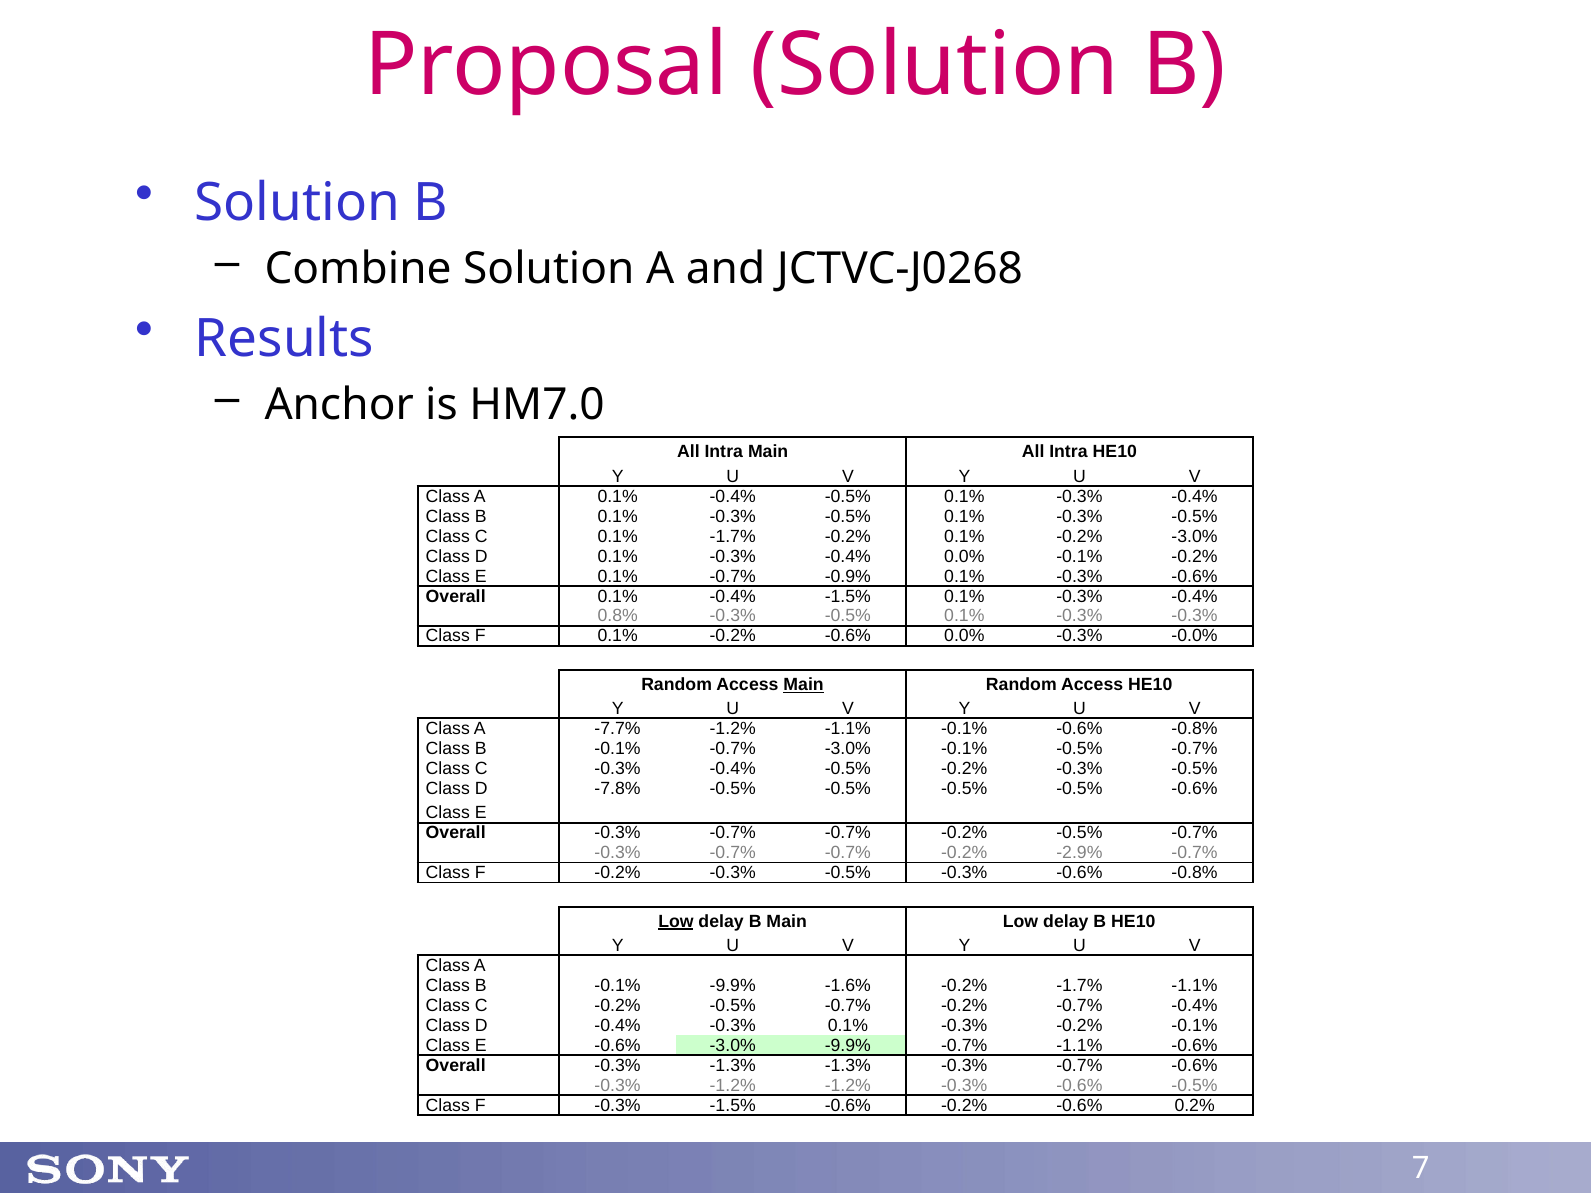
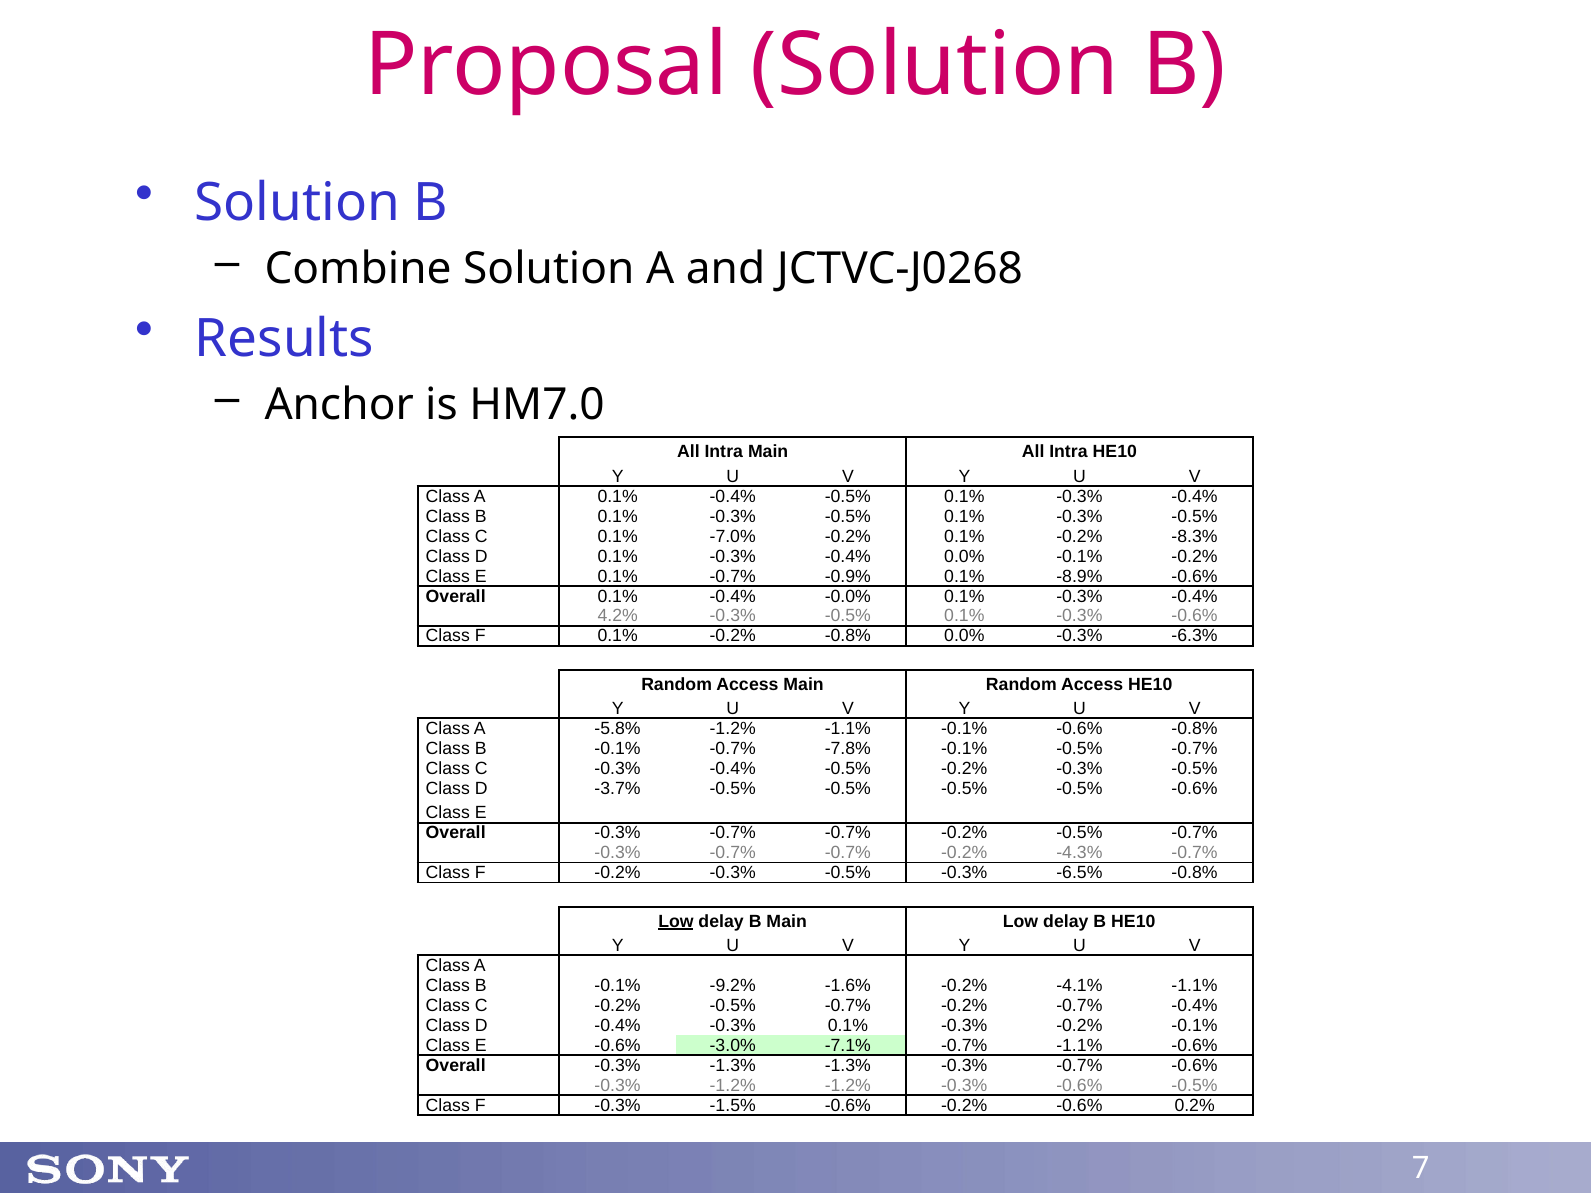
0.1% -1.7%: -1.7% -> -7.0% (733, 536)
-0.2% -3.0%: -3.0% -> -8.3% (1195, 536)
-0.9% 0.1% -0.3%: -0.3% -> -8.9% (1079, 576)
-0.4% -1.5%: -1.5% -> -0.0% (848, 596)
0.8%: 0.8% -> 4.2% (618, 616)
0.1% -0.3% -0.3%: -0.3% -> -0.6% (1195, 616)
0.1% -0.2% -0.6%: -0.6% -> -0.8% (848, 636)
-0.0%: -0.0% -> -6.3% (1195, 636)
Main underline: present -> none (804, 685)
-7.7%: -7.7% -> -5.8% (618, 729)
-0.7% -3.0%: -3.0% -> -7.8% (848, 749)
-7.8%: -7.8% -> -3.7% (618, 789)
-2.9%: -2.9% -> -4.3% (1079, 853)
-0.5% -0.3% -0.6%: -0.6% -> -6.5% (1079, 873)
-0.1% -9.9%: -9.9% -> -9.2% (733, 986)
-0.2% -1.7%: -1.7% -> -4.1% (1079, 986)
-3.0% -9.9%: -9.9% -> -7.1% (848, 1046)
